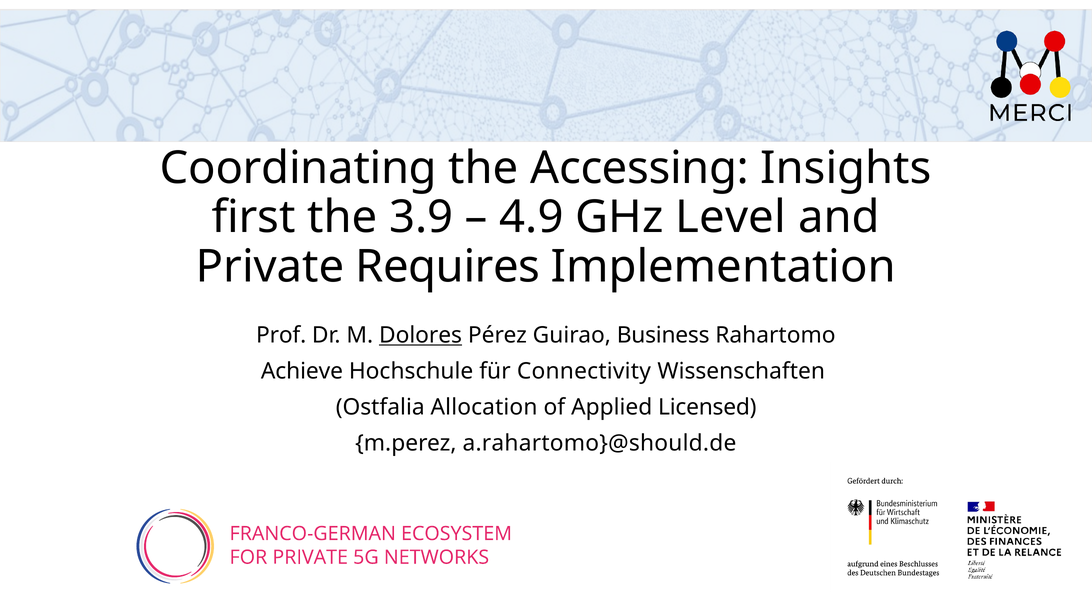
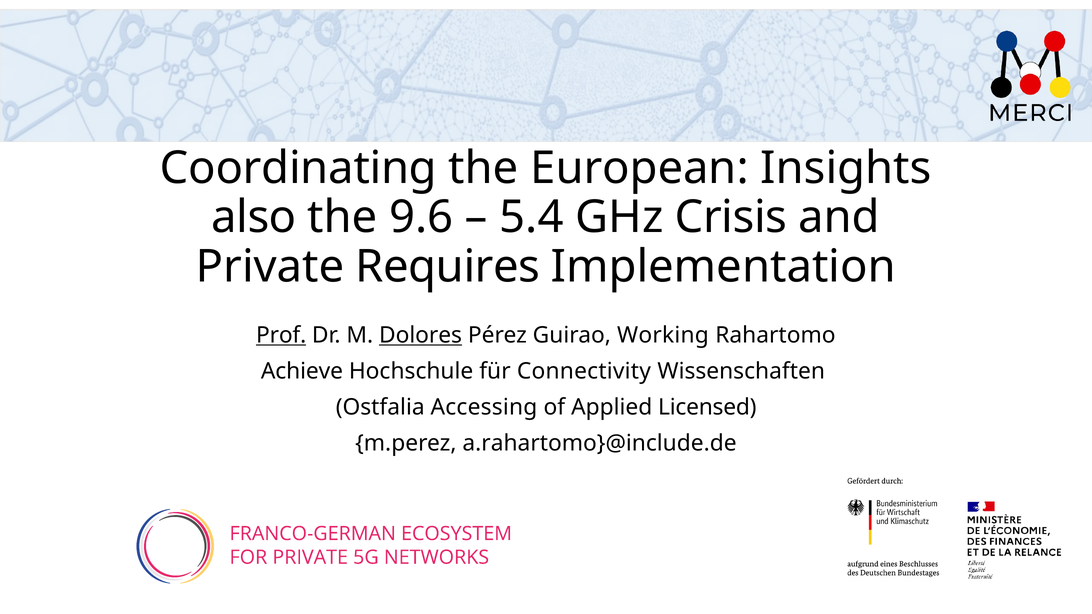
Accessing: Accessing -> European (640, 168)
first: first -> also (254, 218)
3.9: 3.9 -> 9.6 (421, 218)
4.9: 4.9 -> 5.4 (532, 218)
Level: Level -> Crisis (731, 218)
Prof underline: none -> present (281, 335)
Business: Business -> Working (663, 335)
Allocation: Allocation -> Accessing (484, 407)
a.rahartomo}@should.de: a.rahartomo}@should.de -> a.rahartomo}@include.de (600, 443)
